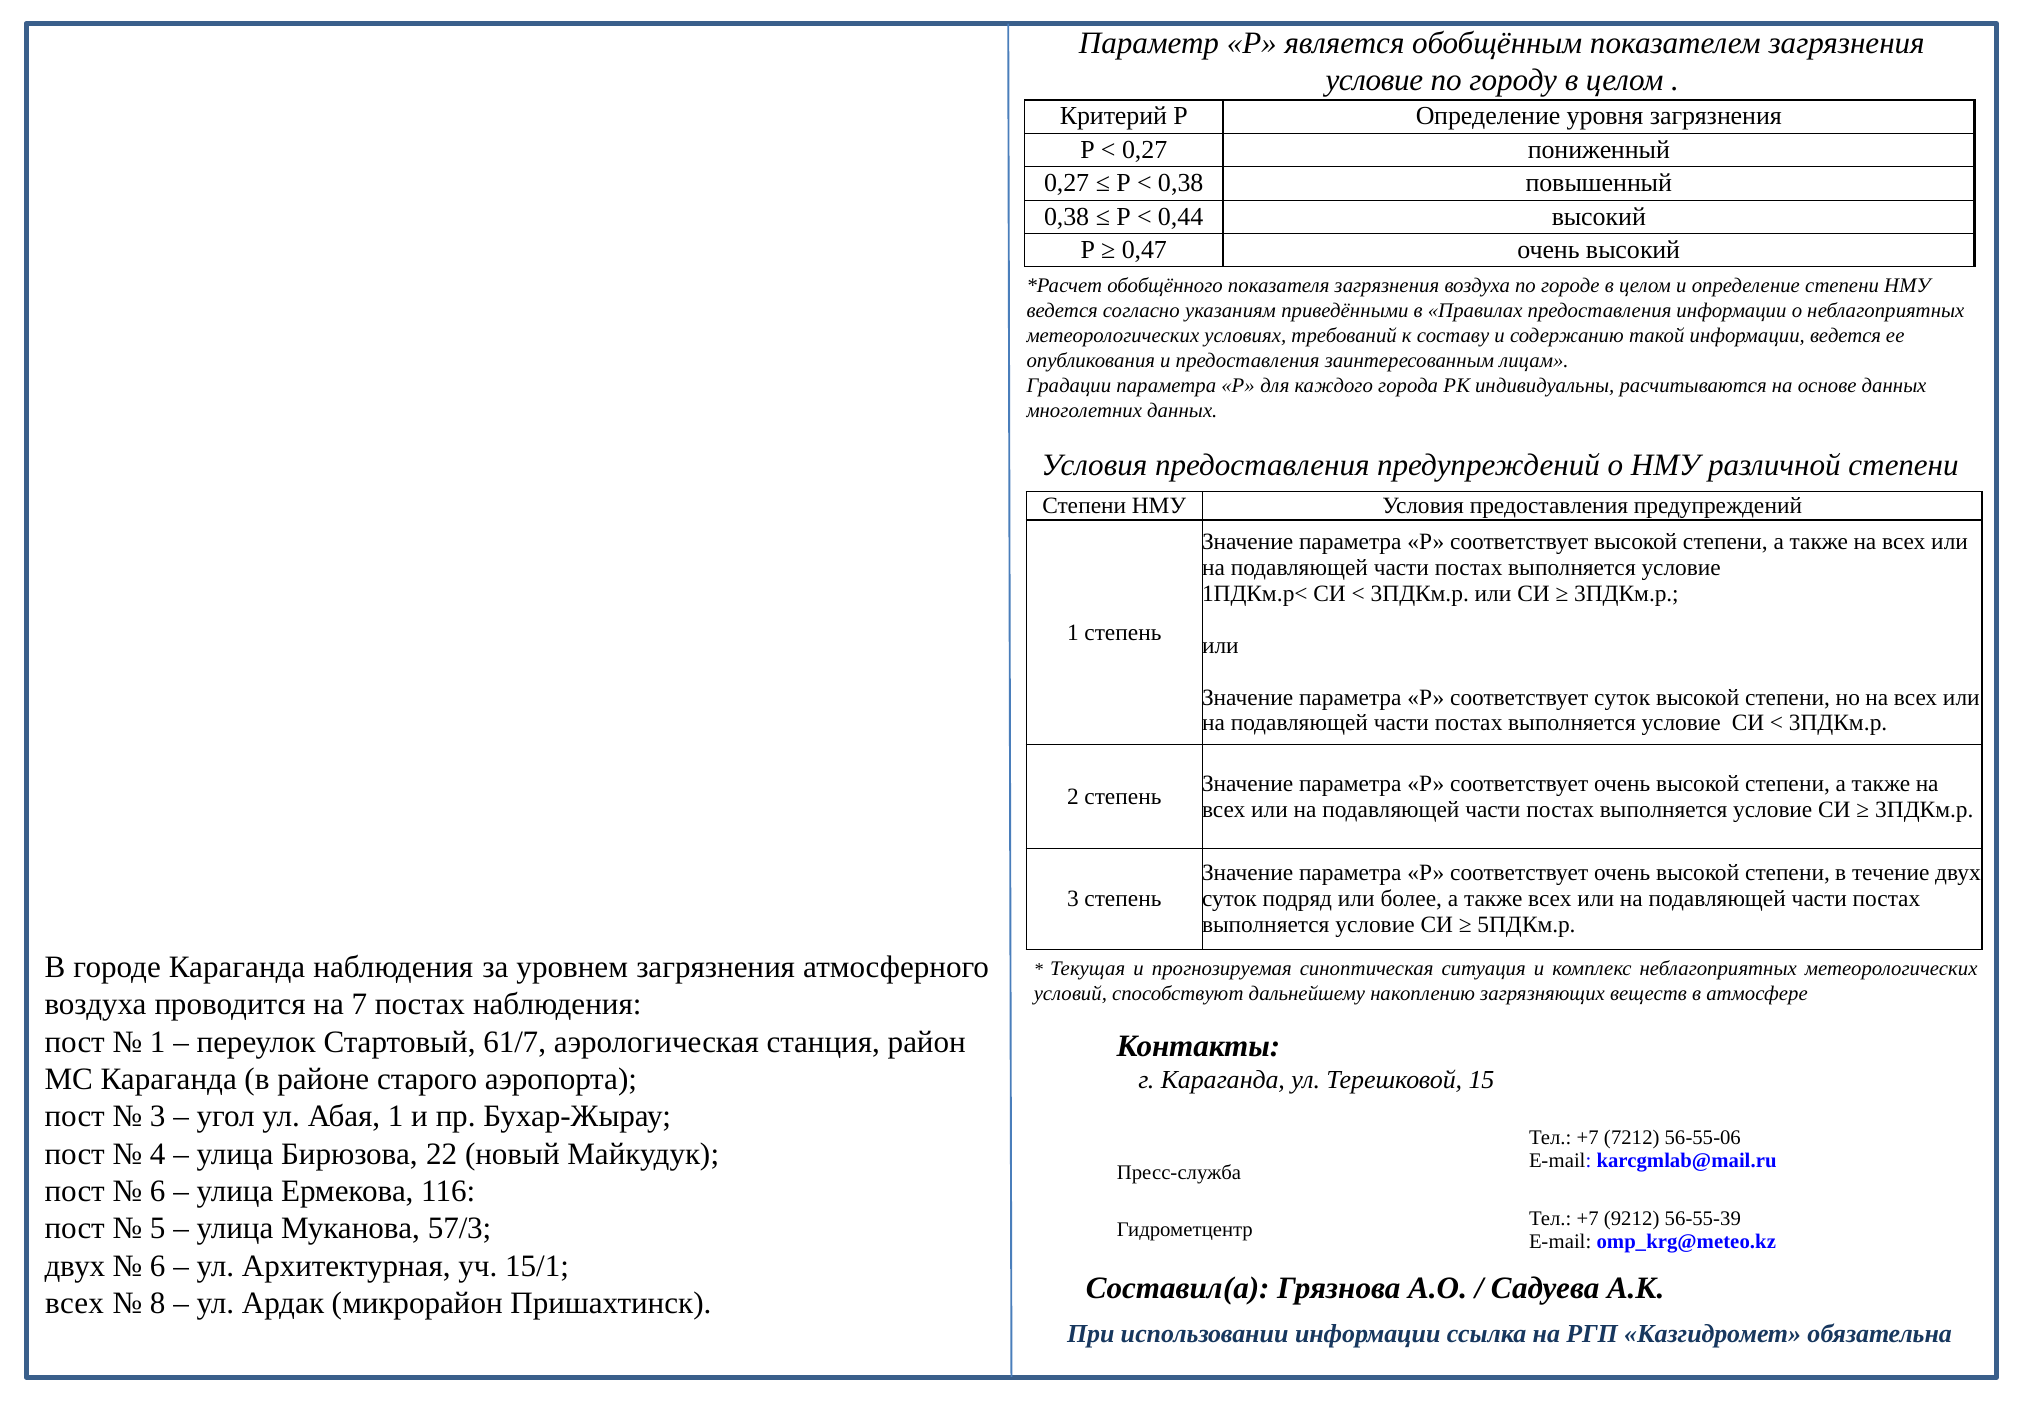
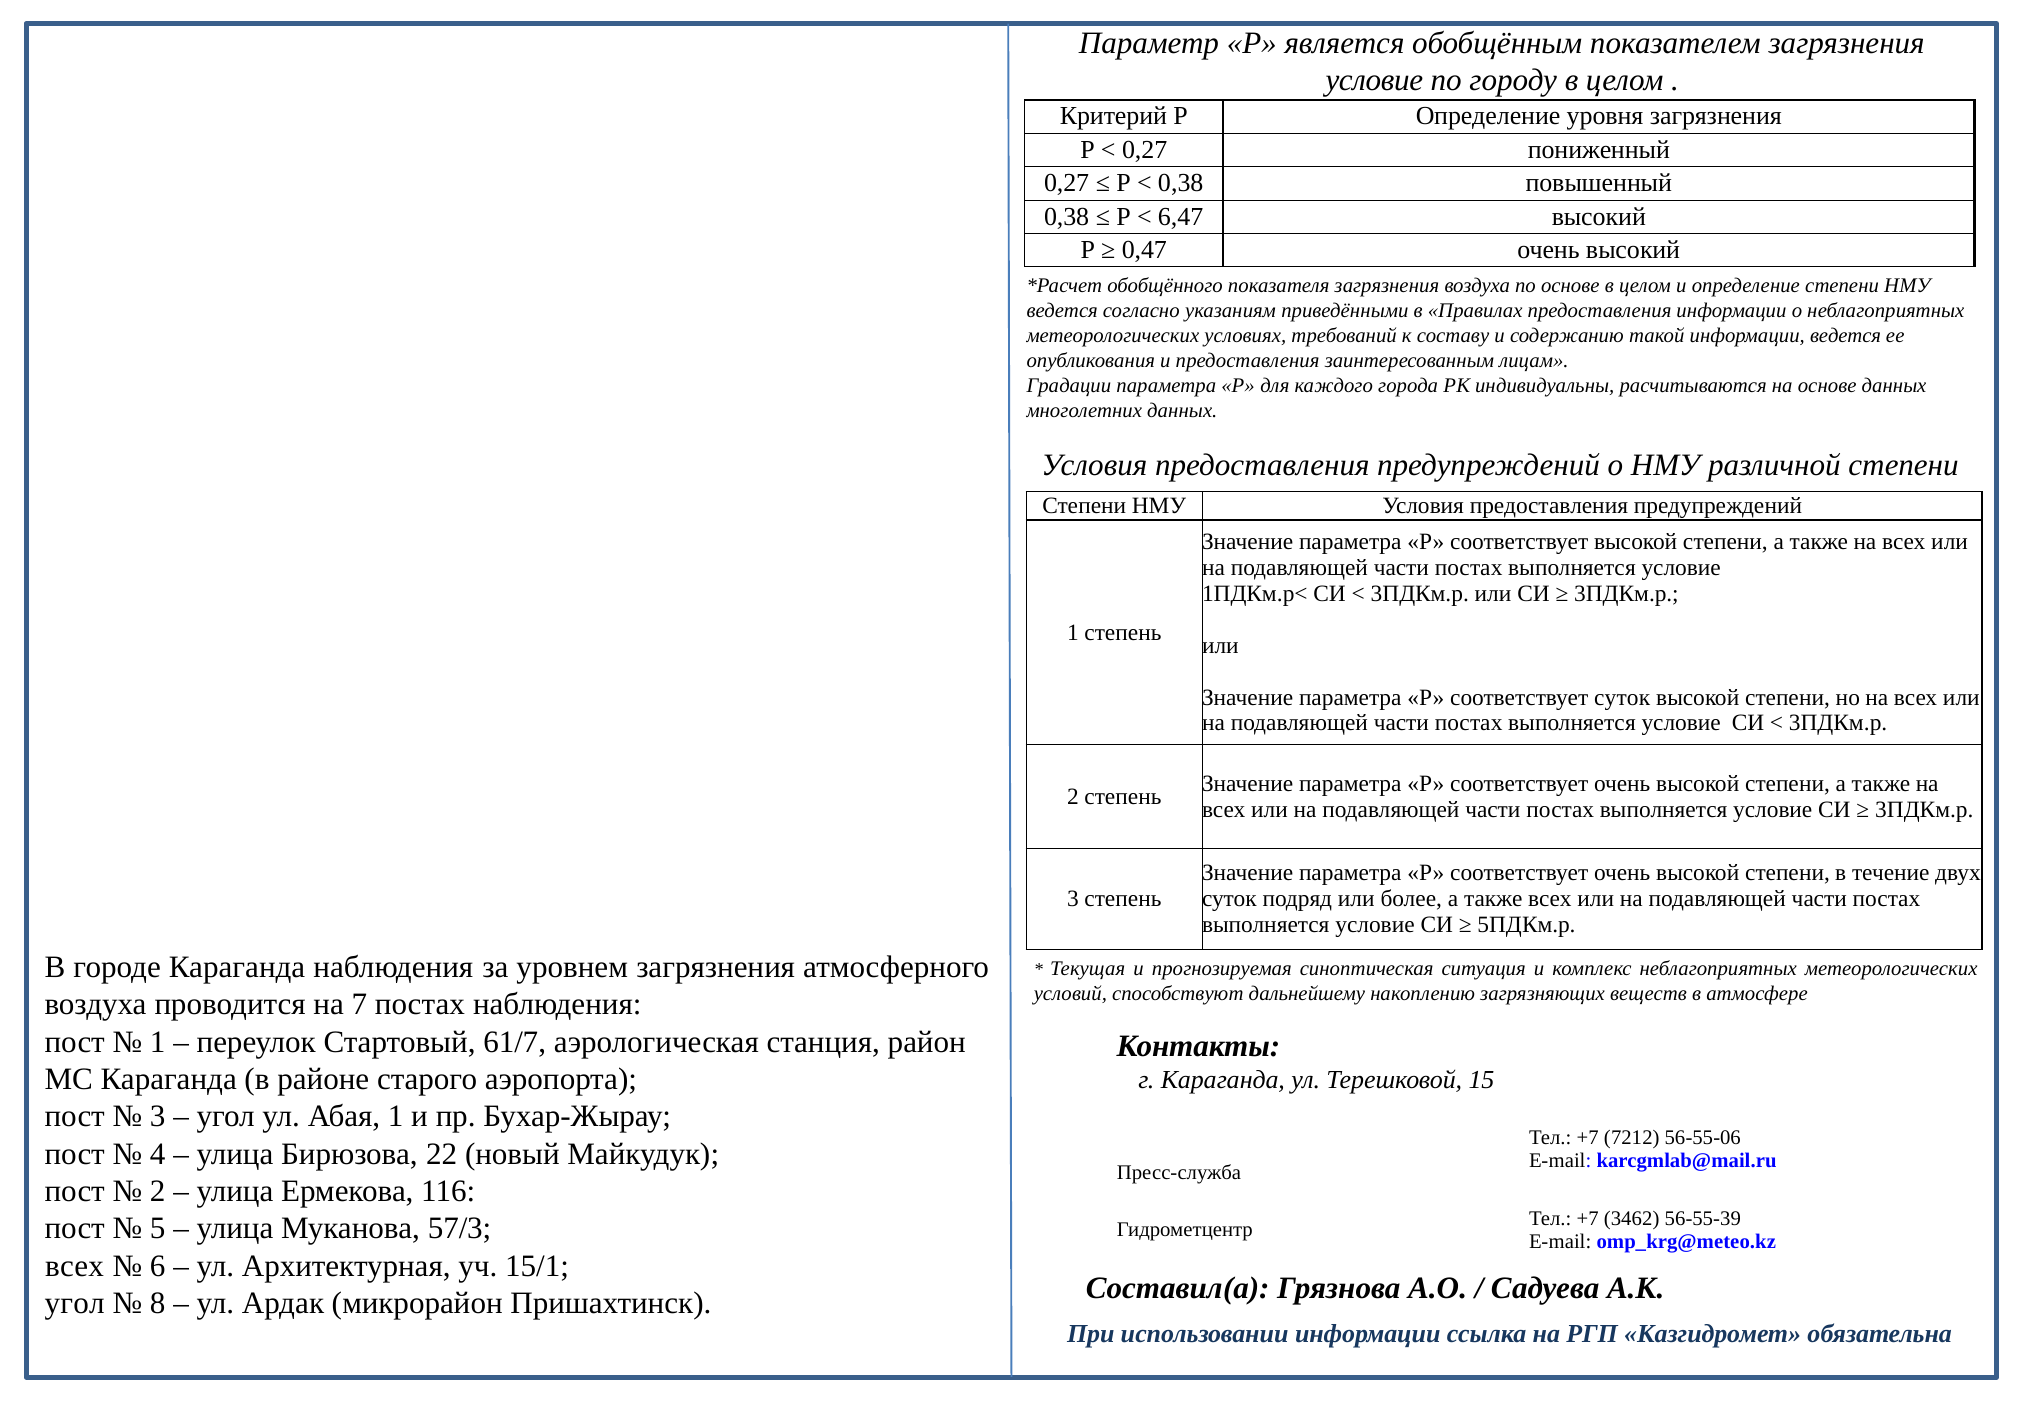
0,44: 0,44 -> 6,47 (1181, 216)
по городе: городе -> основе (1570, 286)
6: 6 -> 2 (158, 1191)
9212: 9212 -> 3462 (1632, 1218)
двух: двух -> всех (75, 1266)
всех: всех -> угол (75, 1303)
